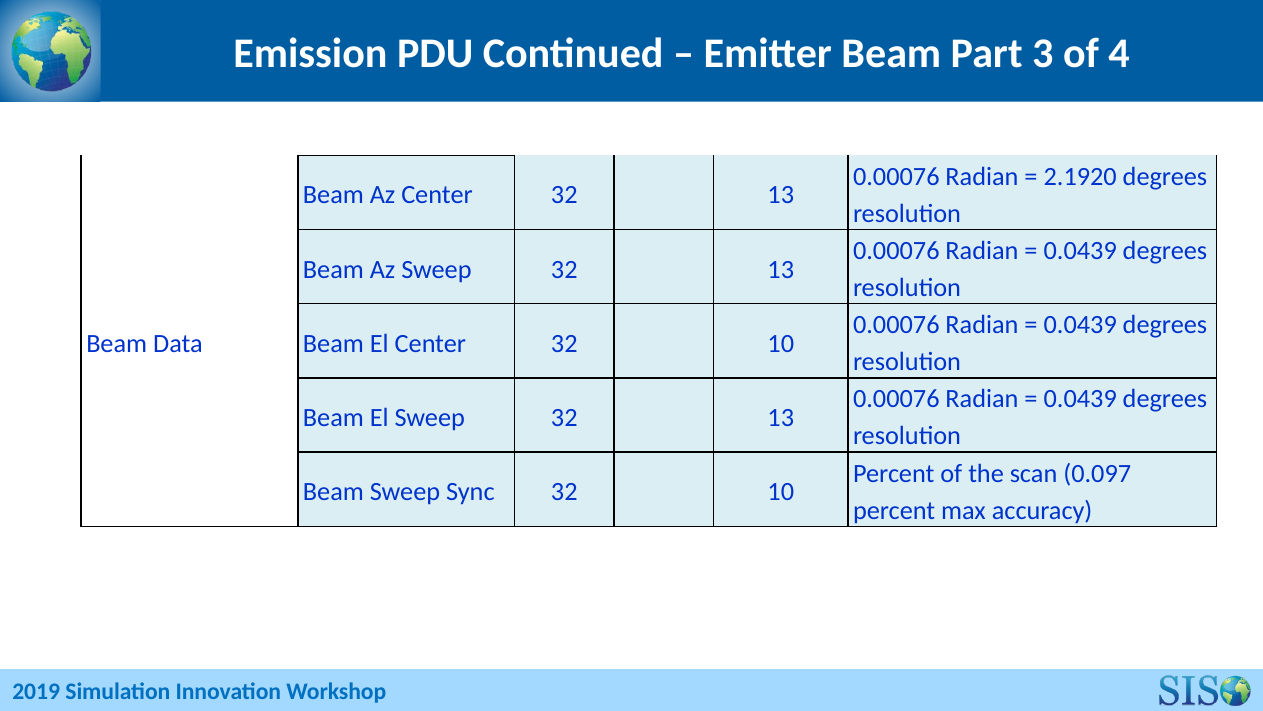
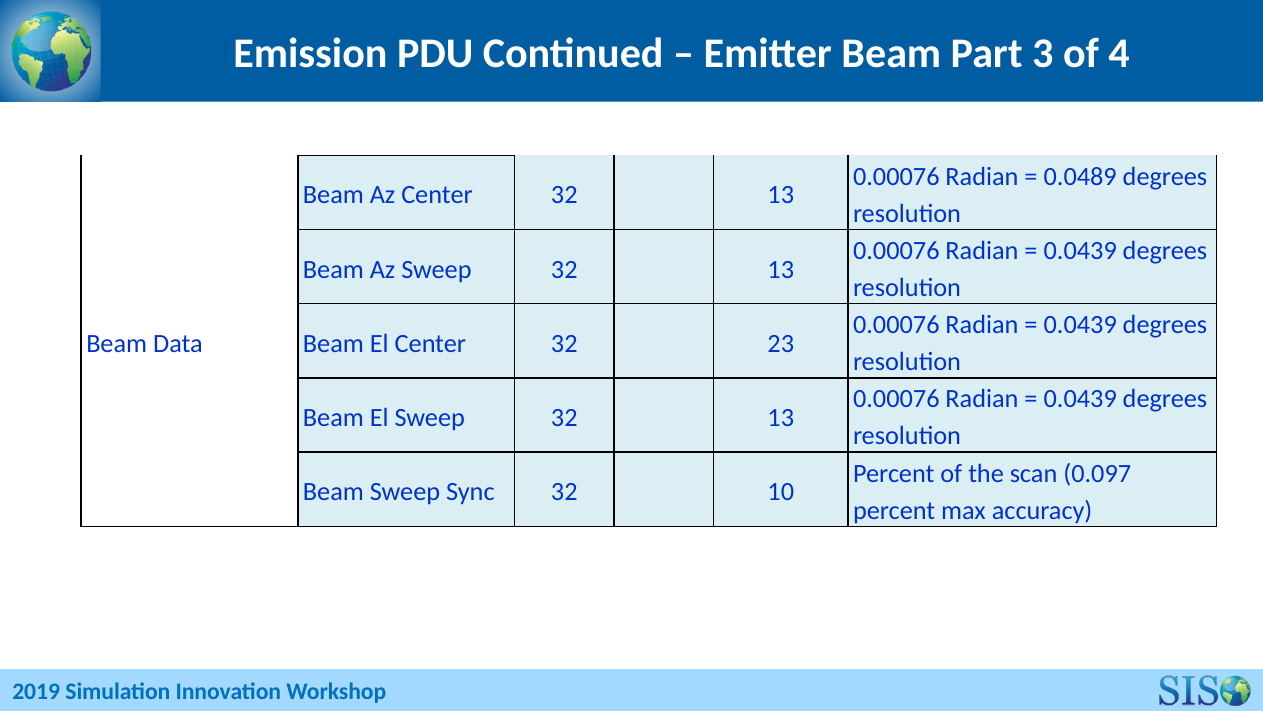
2.1920: 2.1920 -> 0.0489 (1080, 176)
Center 32 10: 10 -> 23 (781, 343)
